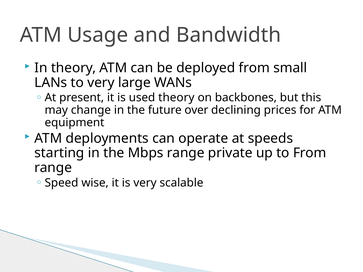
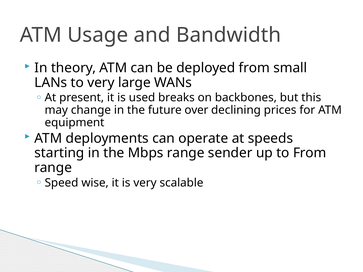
used theory: theory -> breaks (176, 98)
private: private -> sender (230, 153)
